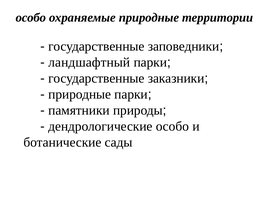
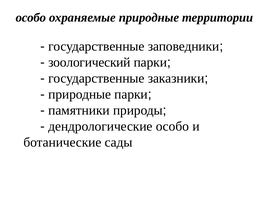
ландшафтный: ландшафтный -> зоологический (89, 62)
